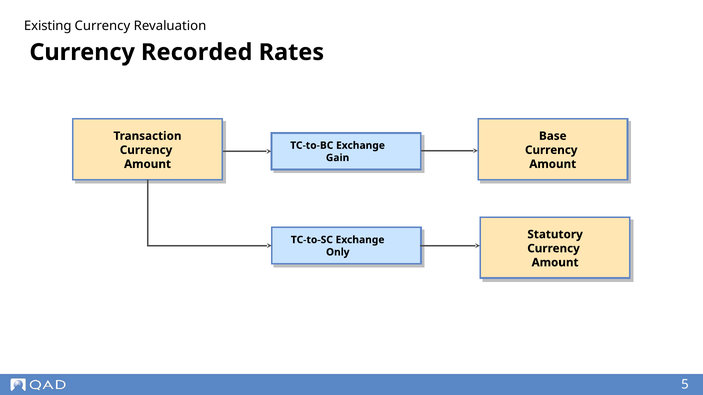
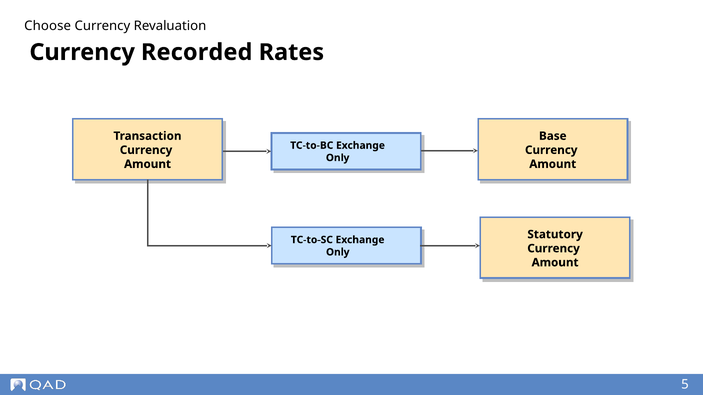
Existing: Existing -> Choose (48, 26)
Gain: Gain -> Only (338, 158)
